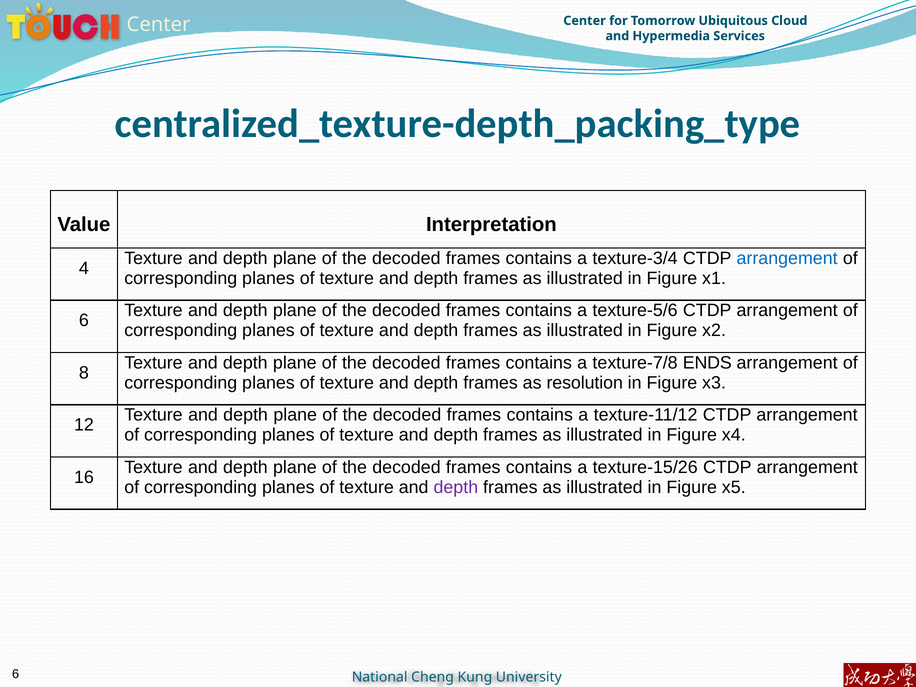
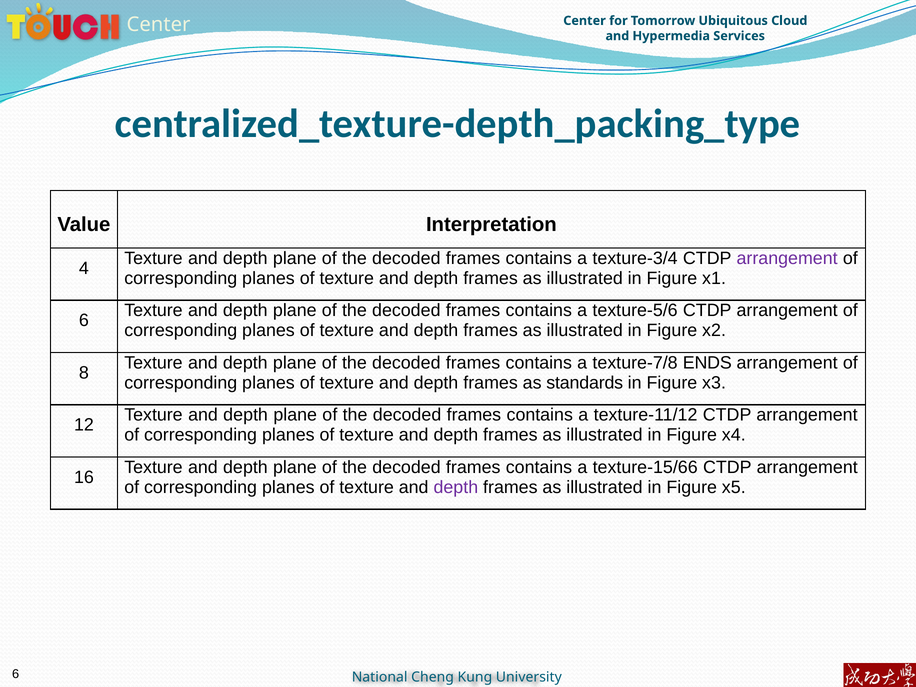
arrangement colour: blue -> purple (787, 258)
resolution: resolution -> standards (585, 383)
texture-15/26: texture-15/26 -> texture-15/66 (645, 467)
